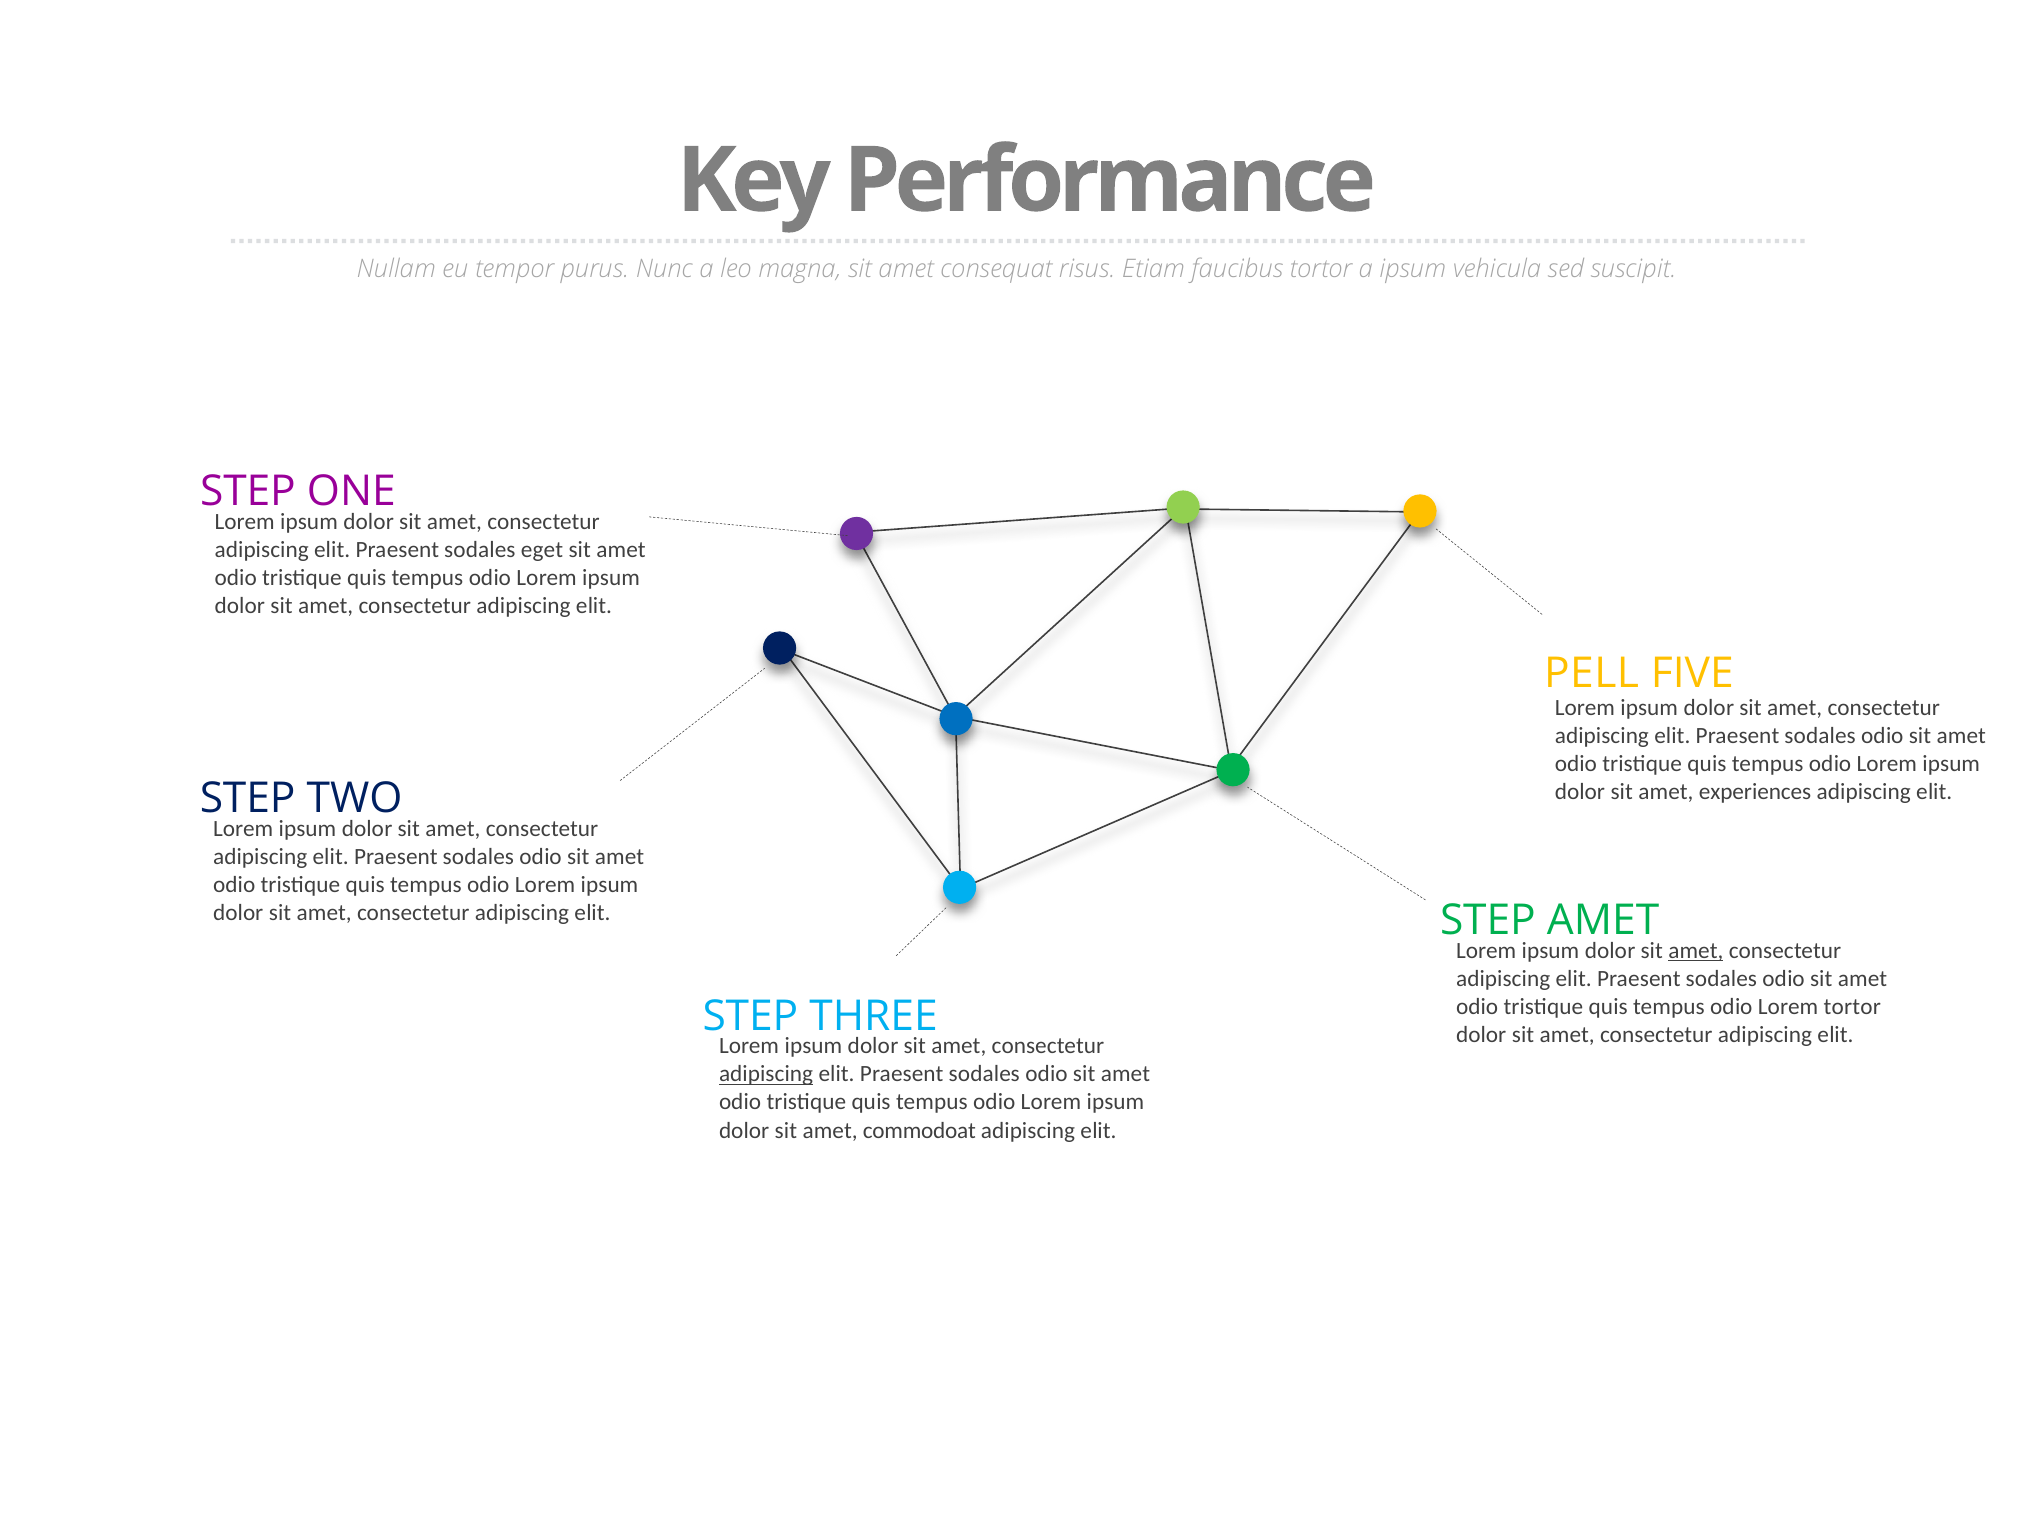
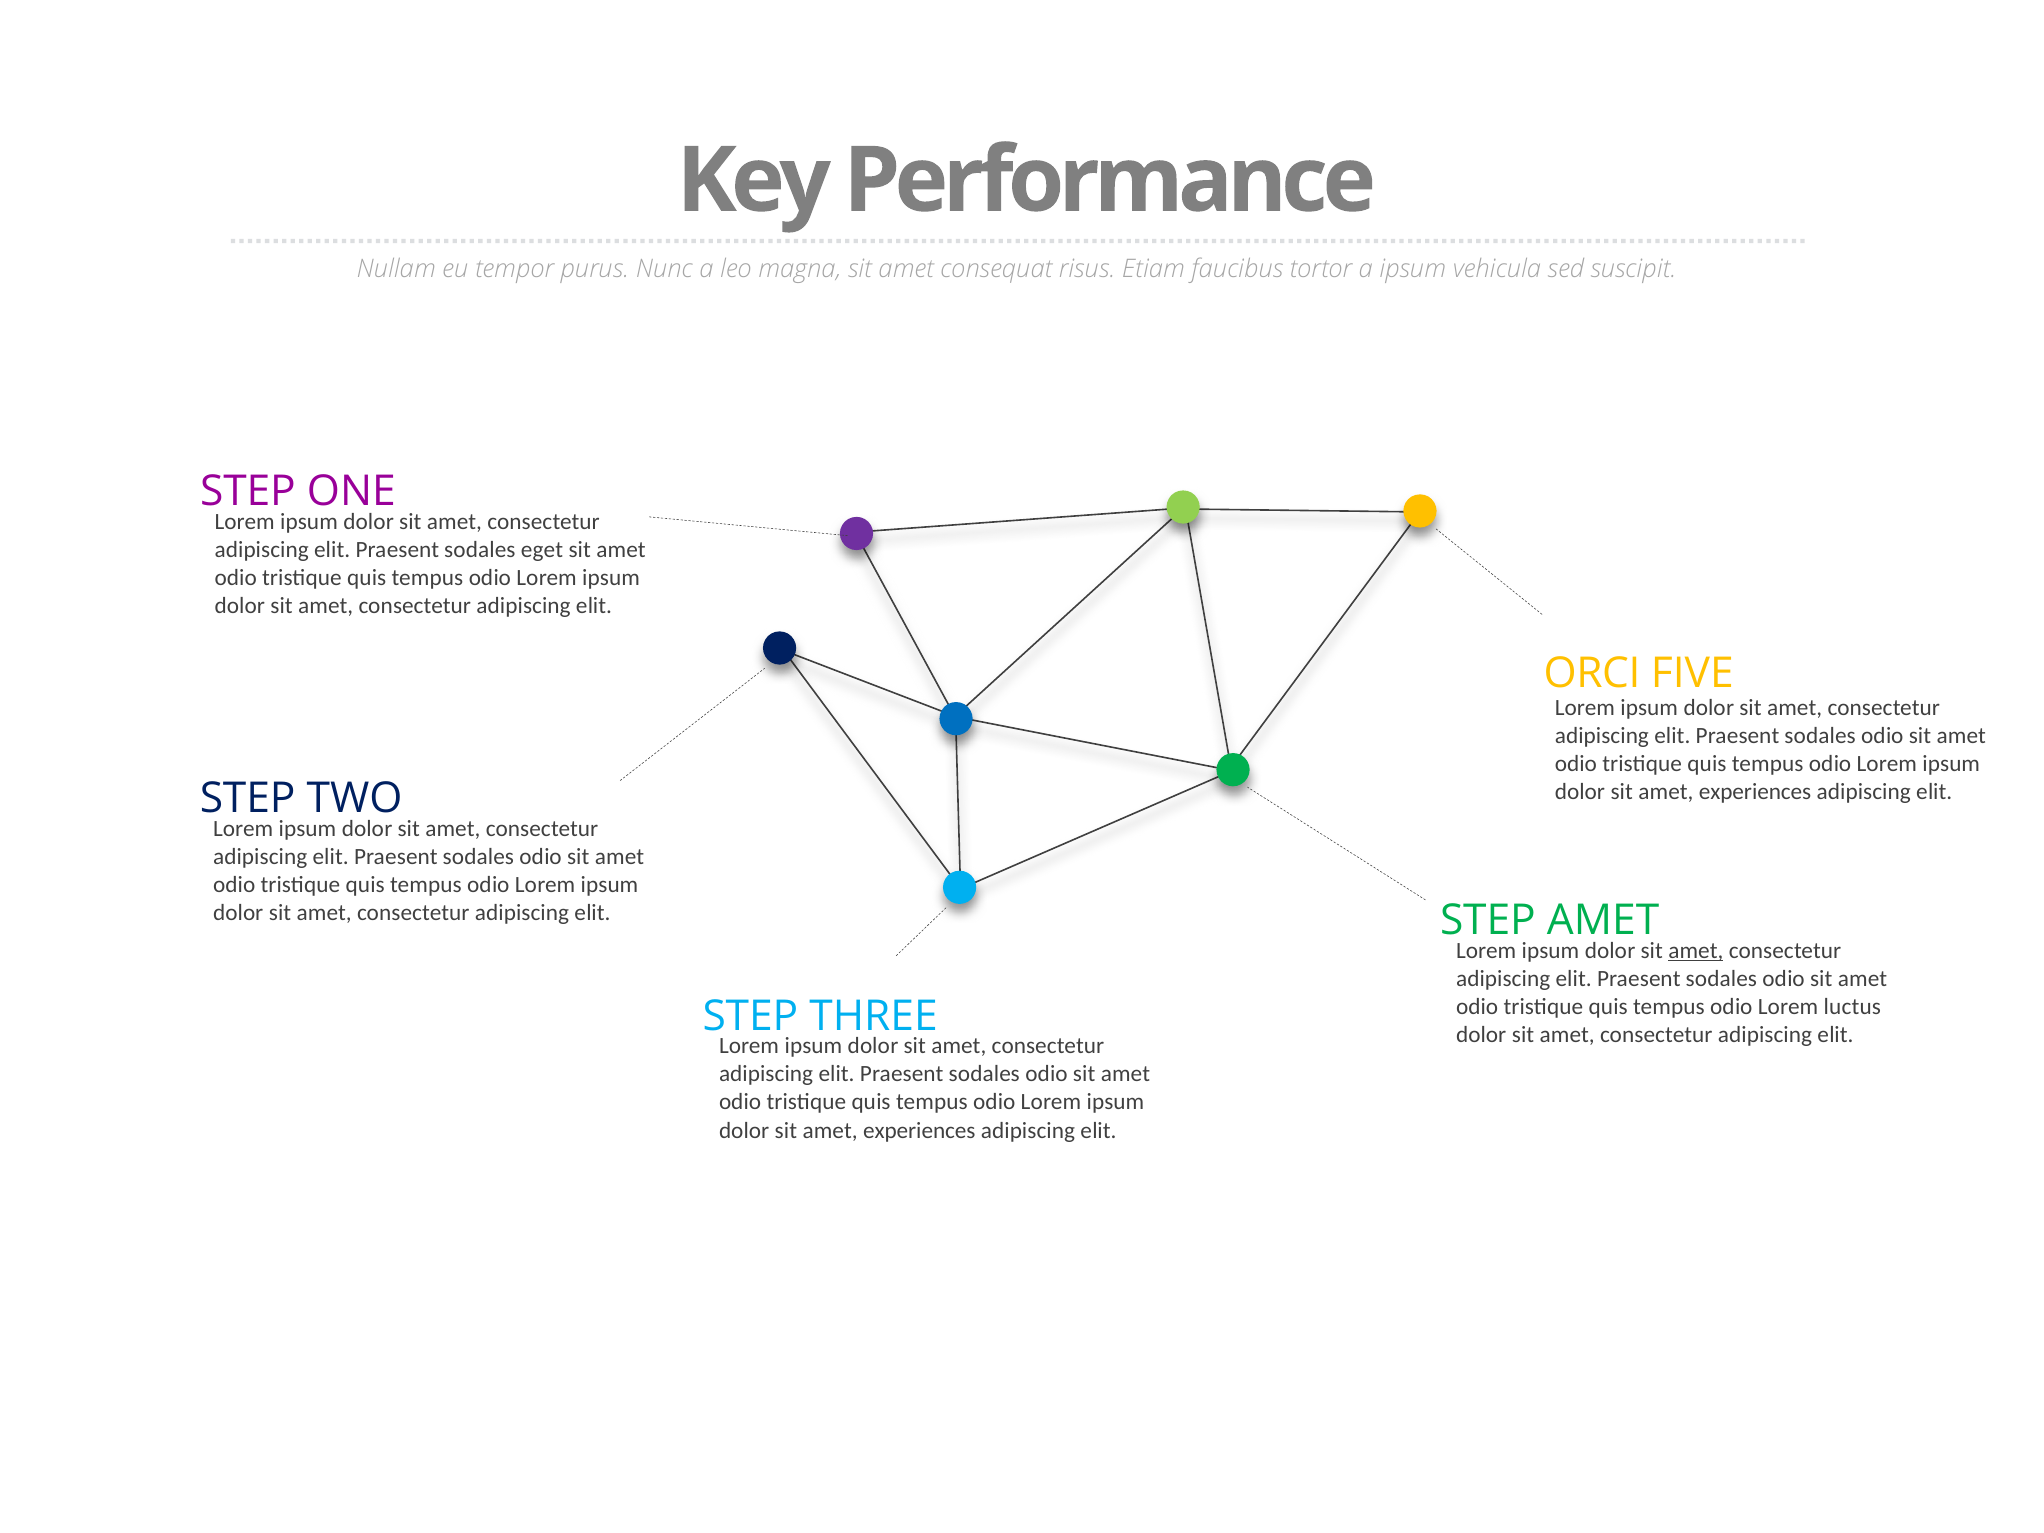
PELL: PELL -> ORCI (1592, 674)
Lorem tortor: tortor -> luctus (1852, 1007)
adipiscing underline: present -> none (766, 1074)
commodoat: commodoat -> experiences (919, 1130)
